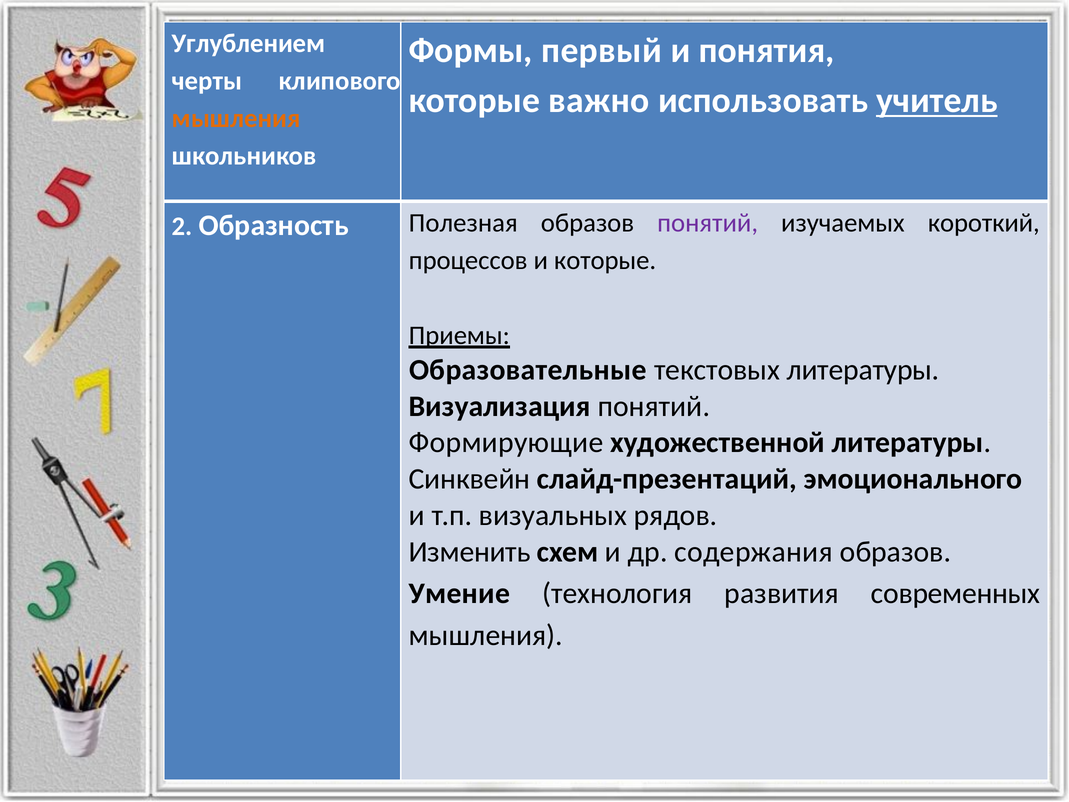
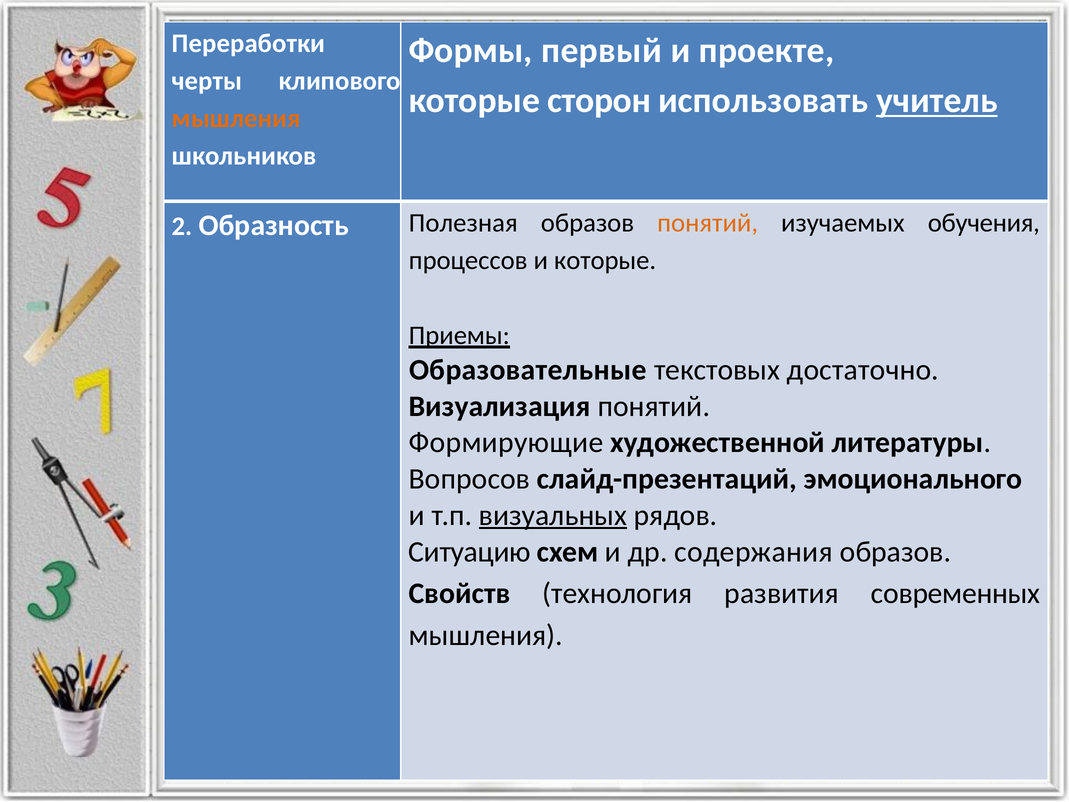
Углублением: Углублением -> Переработки (249, 44)
понятия: понятия -> проекте (766, 51)
важно: важно -> сторон (599, 101)
понятий colour: purple -> orange (708, 223)
короткий: короткий -> обучения (984, 223)
текстовых литературы: литературы -> достаточно (863, 370)
Синквейн: Синквейн -> Вопросов (469, 479)
визуальных underline: none -> present (553, 515)
Изменить: Изменить -> Ситуацию (470, 552)
Умение: Умение -> Свойств (460, 593)
